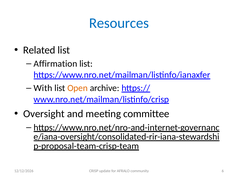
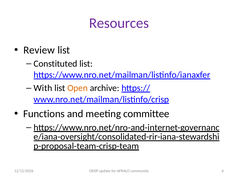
Resources colour: blue -> purple (119, 23)
Related: Related -> Review (39, 50)
Affirmation: Affirmation -> Constituted (55, 64)
Oversight: Oversight -> Functions (44, 113)
